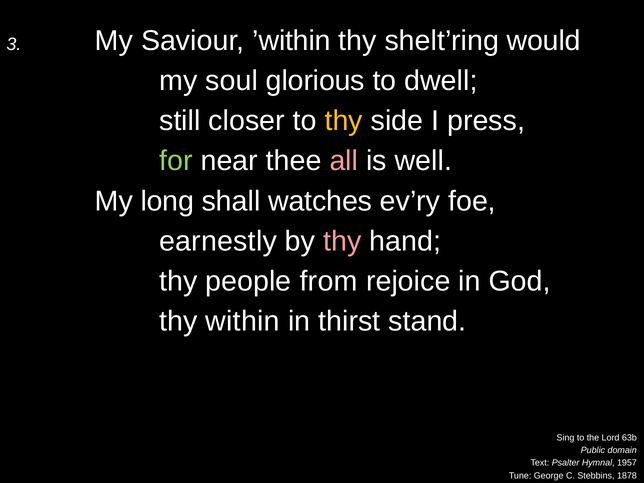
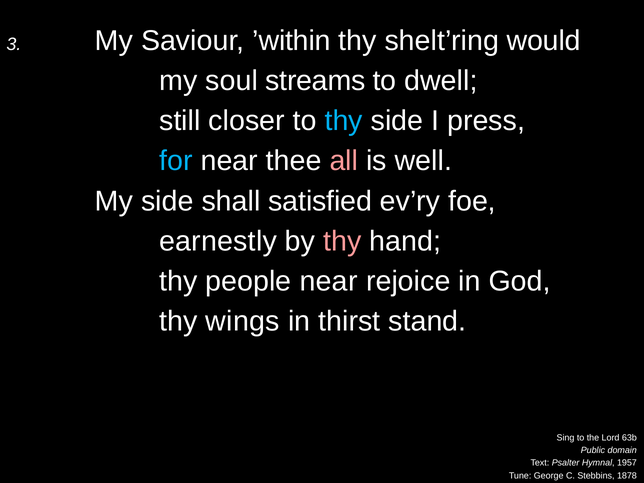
glorious: glorious -> streams (315, 81)
thy colour: yellow -> light blue (344, 121)
for colour: light green -> light blue (176, 161)
My long: long -> side (167, 201)
watches: watches -> satisfied (320, 201)
people from: from -> near (329, 281)
within: within -> wings (243, 321)
